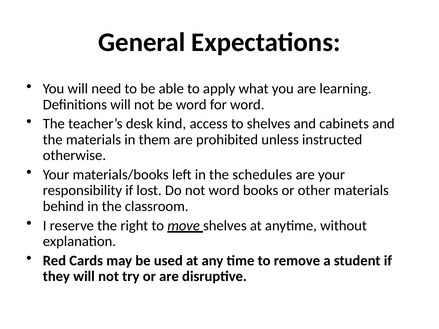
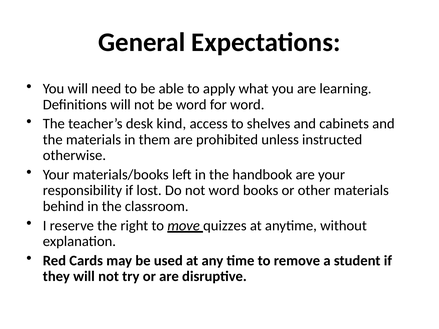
schedules: schedules -> handbook (262, 175)
move shelves: shelves -> quizzes (225, 226)
